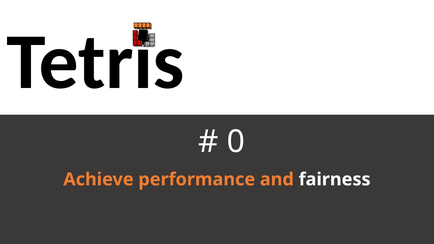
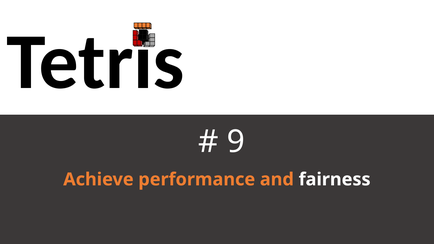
0: 0 -> 9 (236, 142)
